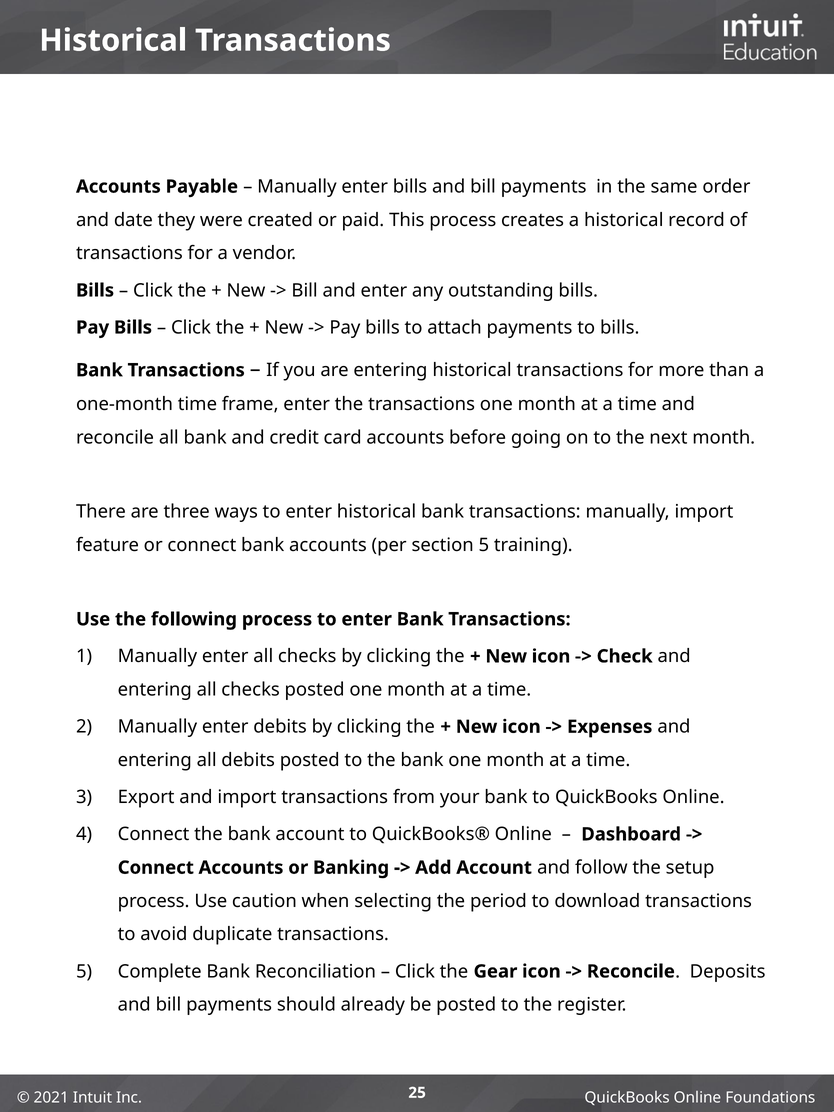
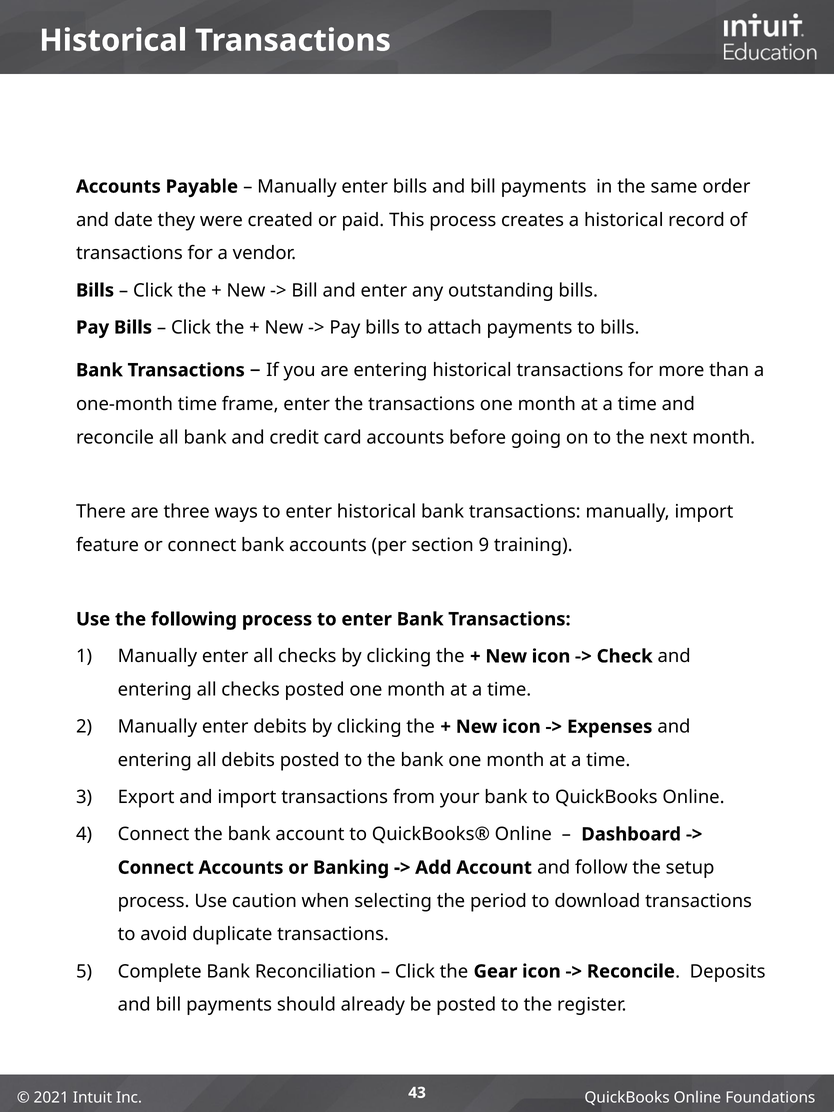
section 5: 5 -> 9 (484, 545)
25: 25 -> 43 (417, 1093)
